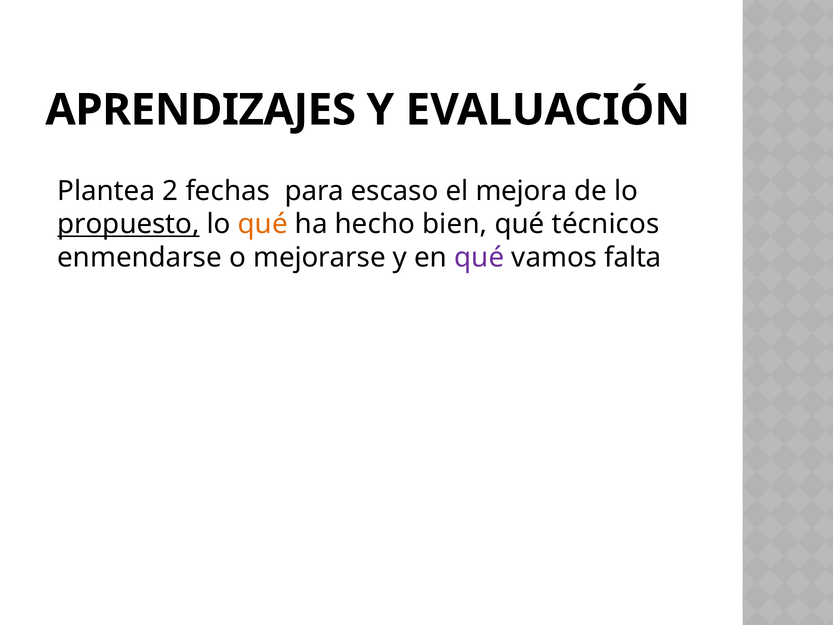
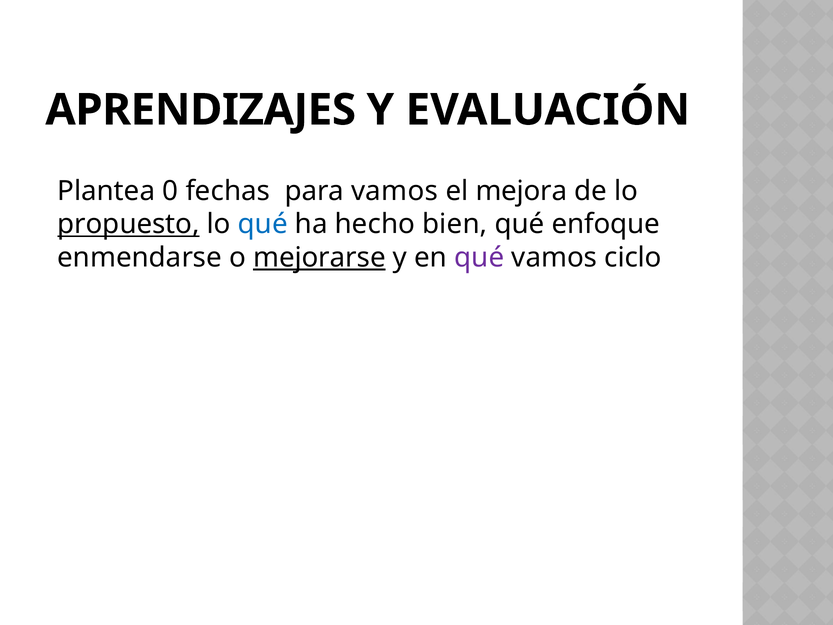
2: 2 -> 0 (170, 191)
para escaso: escaso -> vamos (395, 191)
qué colour: orange -> blue (263, 224)
técnicos: técnicos -> enfoque (606, 224)
mejorarse underline: none -> present (319, 257)
falta: falta -> ciclo (633, 257)
